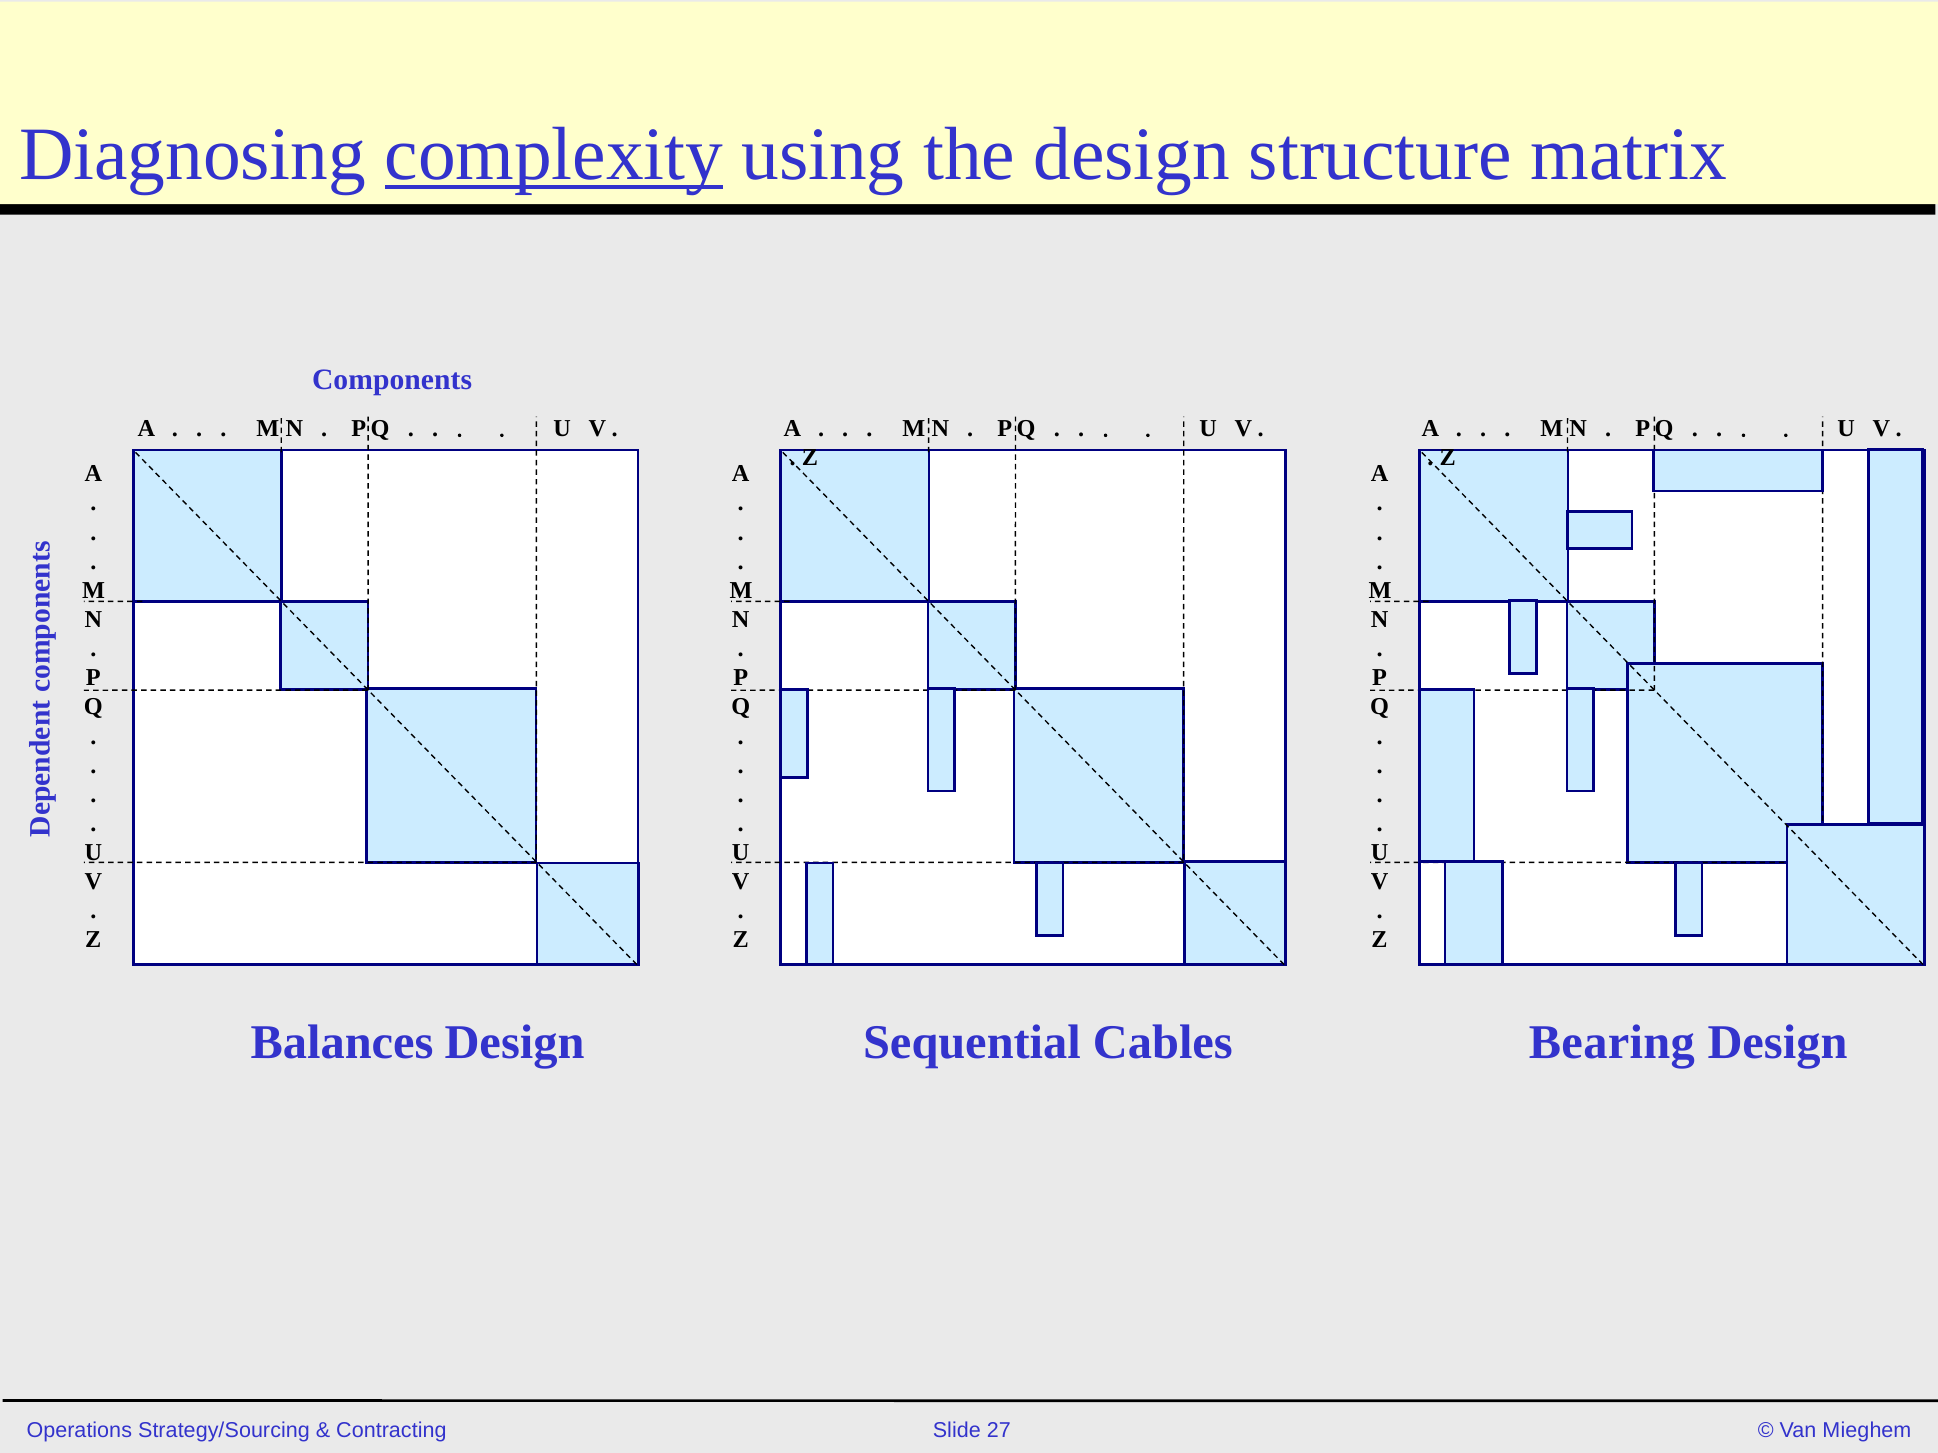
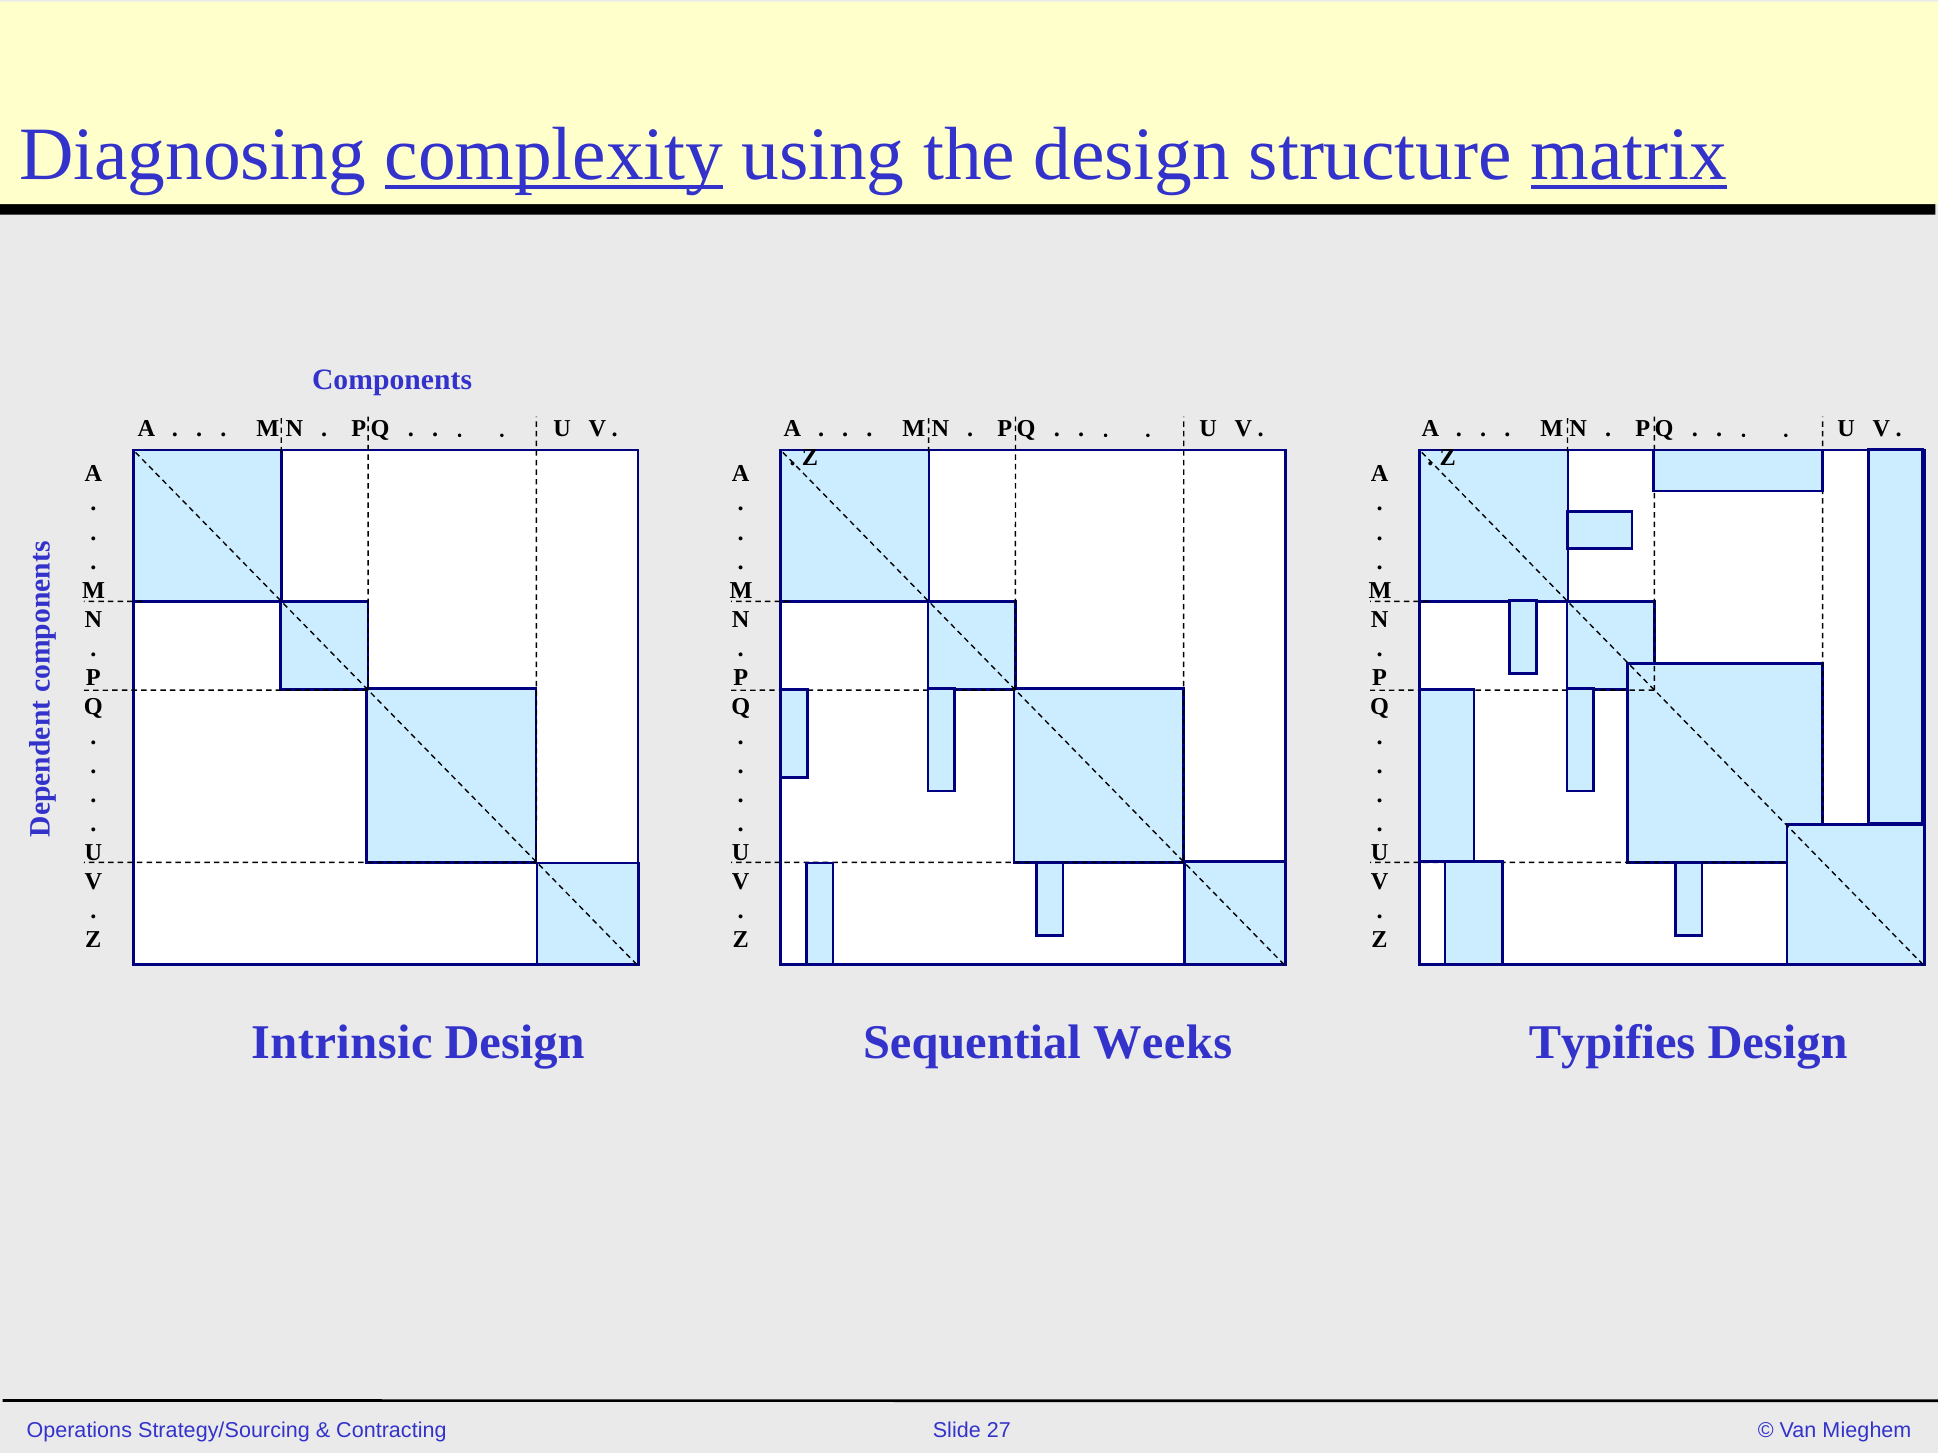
matrix underline: none -> present (1629, 154)
Balances: Balances -> Intrinsic (342, 1043)
Cables: Cables -> Weeks (1163, 1043)
Bearing: Bearing -> Typifies (1612, 1043)
